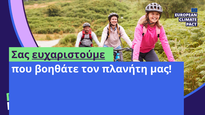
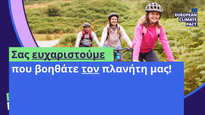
τον underline: none -> present (90, 69)
